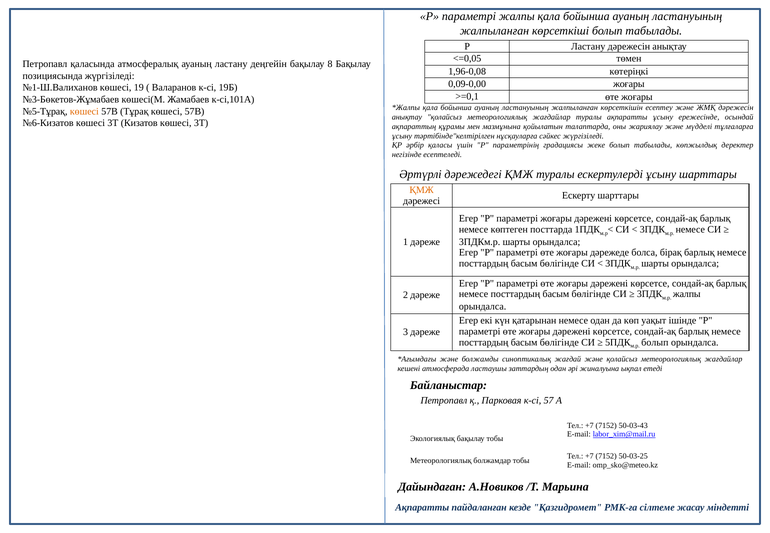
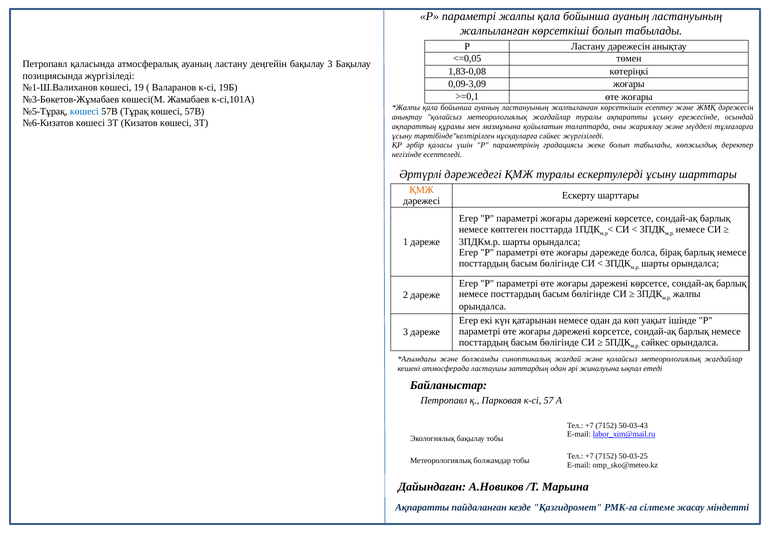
бақылау 8: 8 -> 3 (330, 64)
1,96-0,08: 1,96-0,08 -> 1,83-0,08 (467, 71)
0,09-0,00: 0,09-0,00 -> 0,09-3,09 (467, 84)
көшесі colour: orange -> blue (84, 111)
болып: болып -> сәйкес (655, 342)
